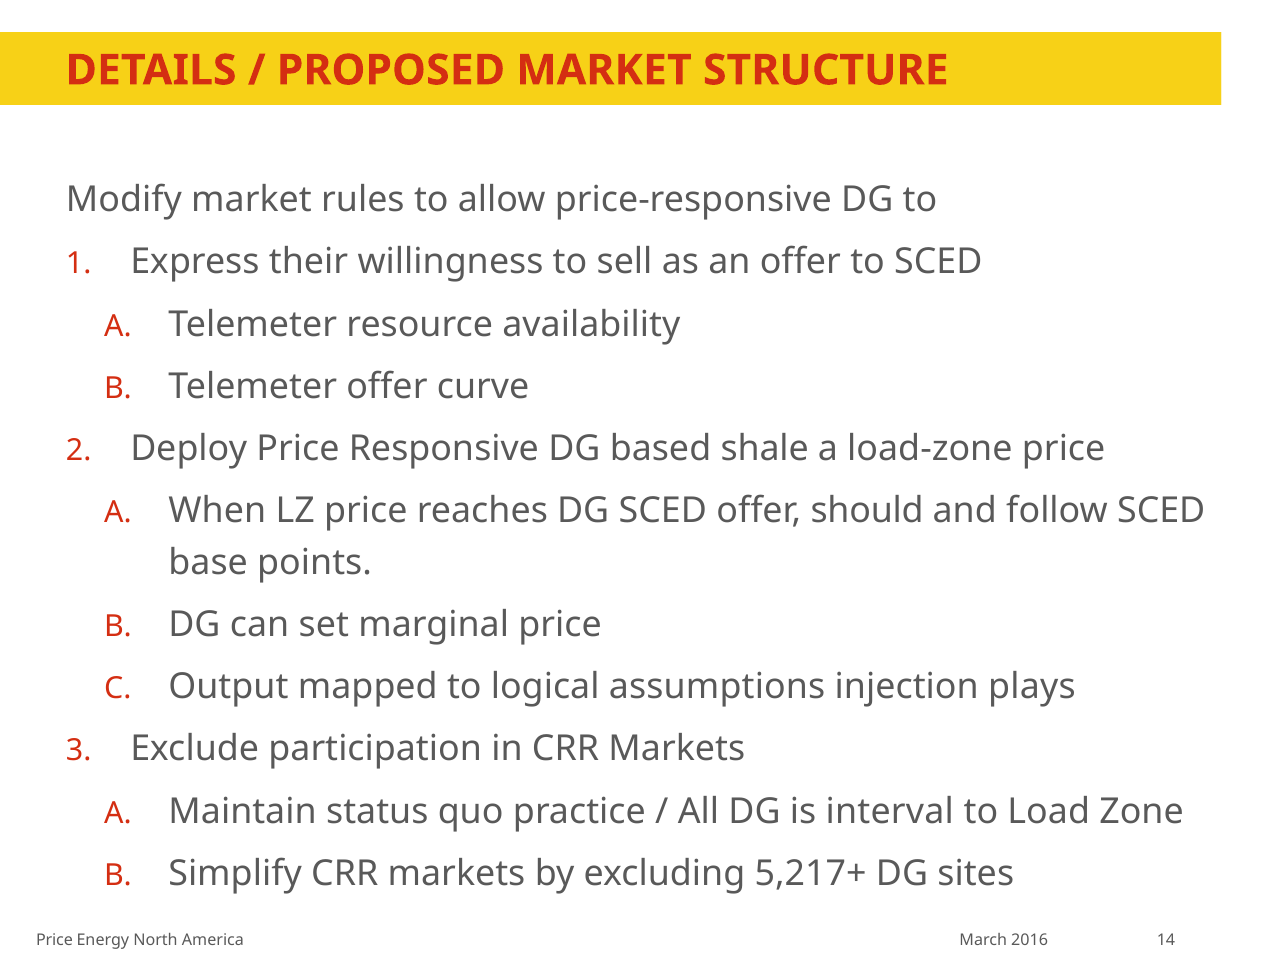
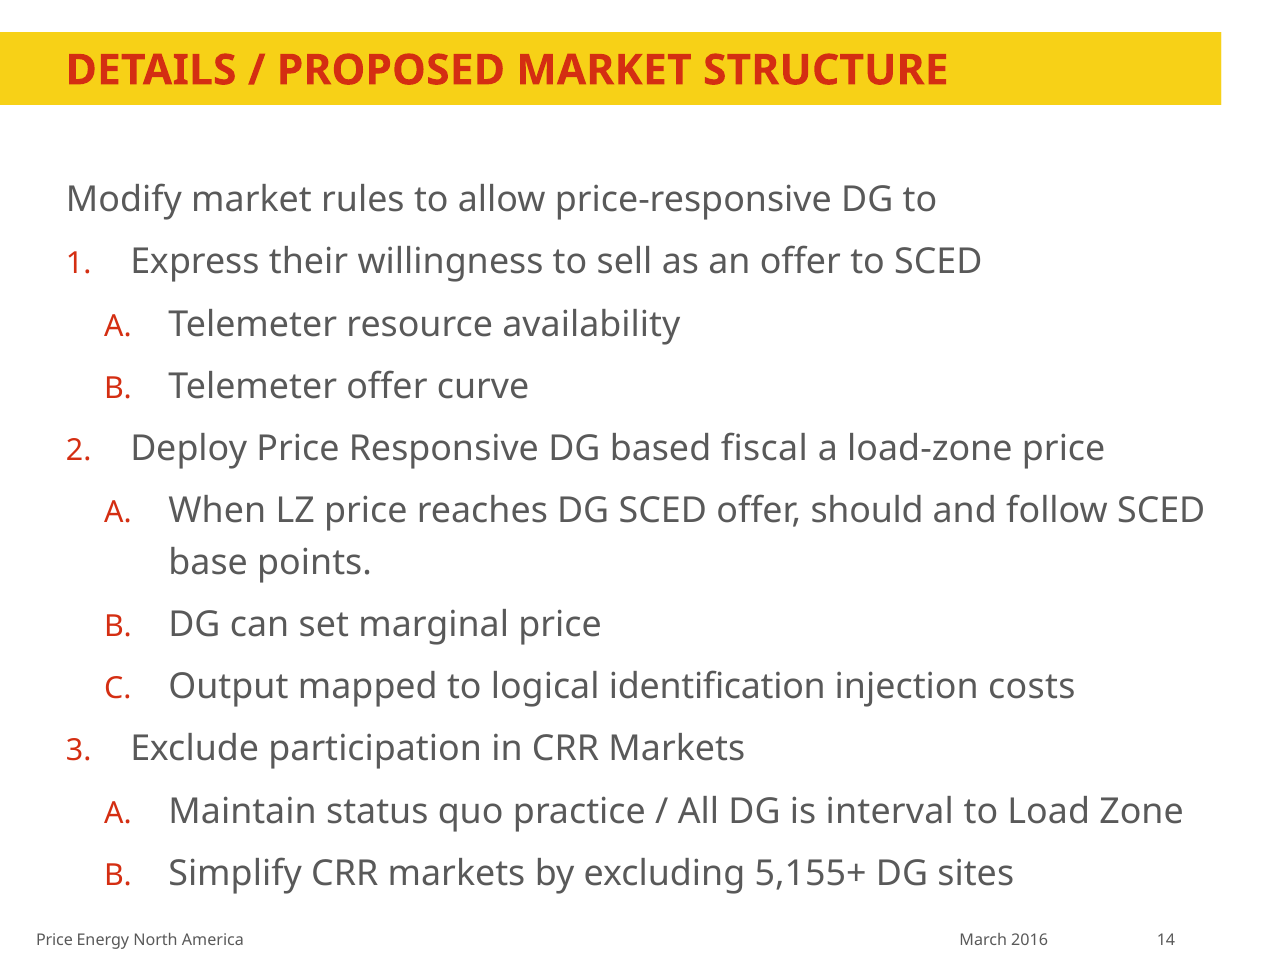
shale: shale -> fiscal (764, 449)
assumptions: assumptions -> identification (717, 687)
plays: plays -> costs (1032, 687)
5,217+: 5,217+ -> 5,155+ (811, 874)
